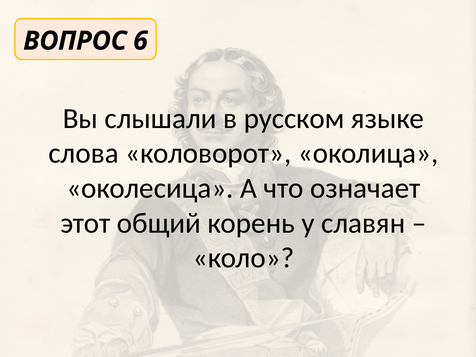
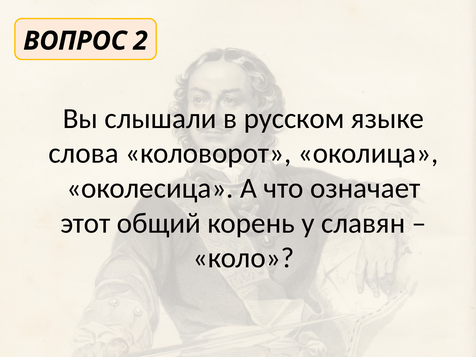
6: 6 -> 2 (141, 41)
